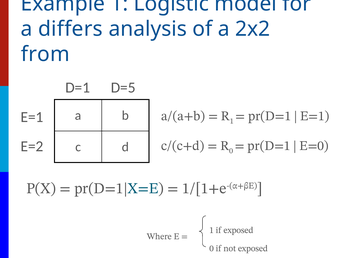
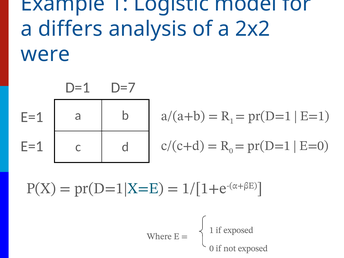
from: from -> were (45, 54)
D=5: D=5 -> D=7 (123, 88)
E=2: E=2 -> E=1 (32, 146)
